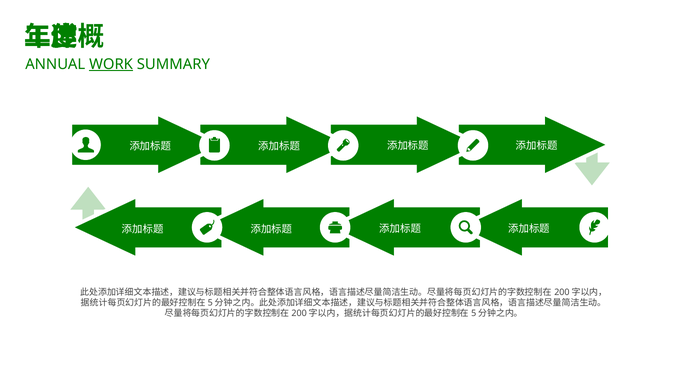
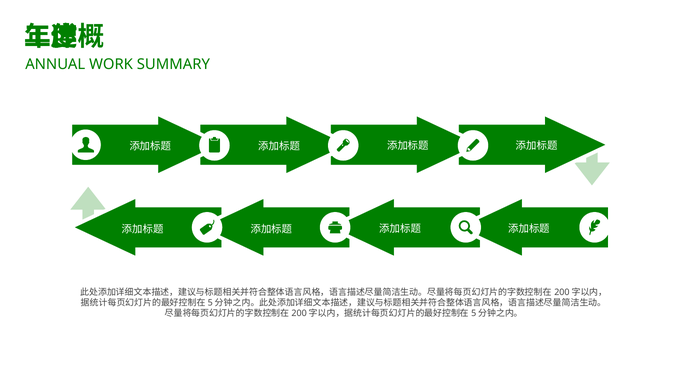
WORK underline: present -> none (111, 64)
